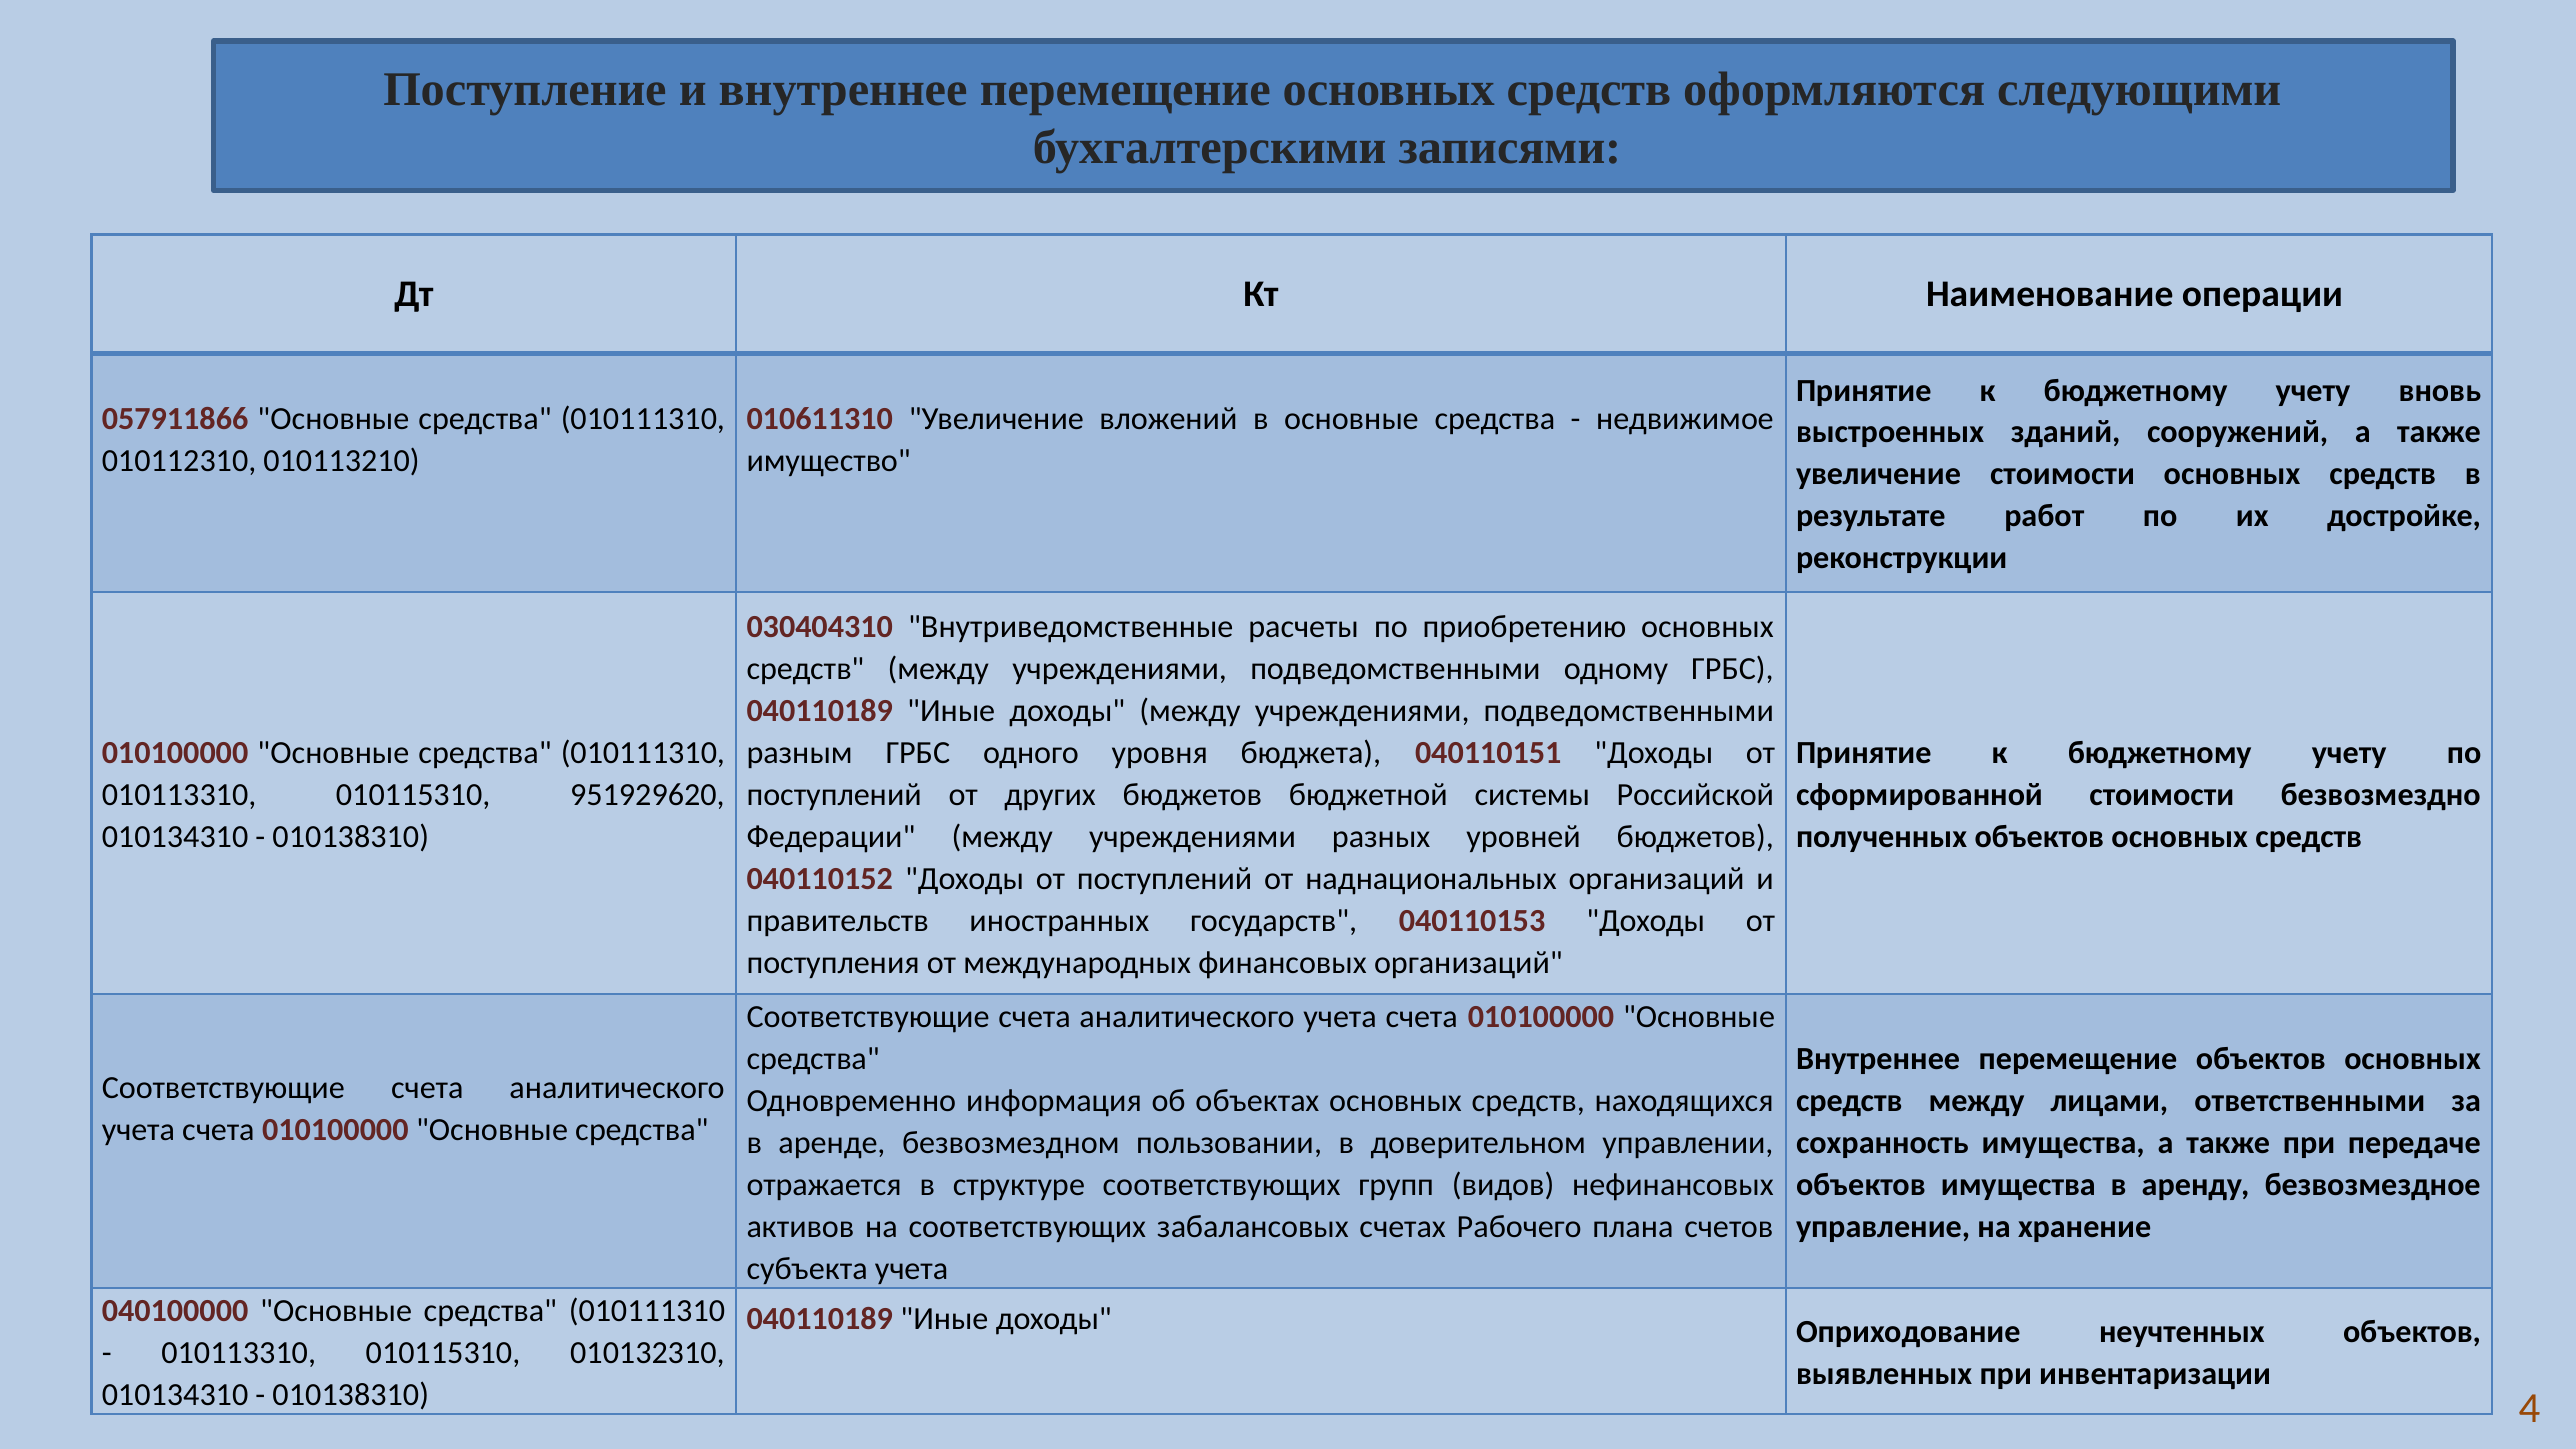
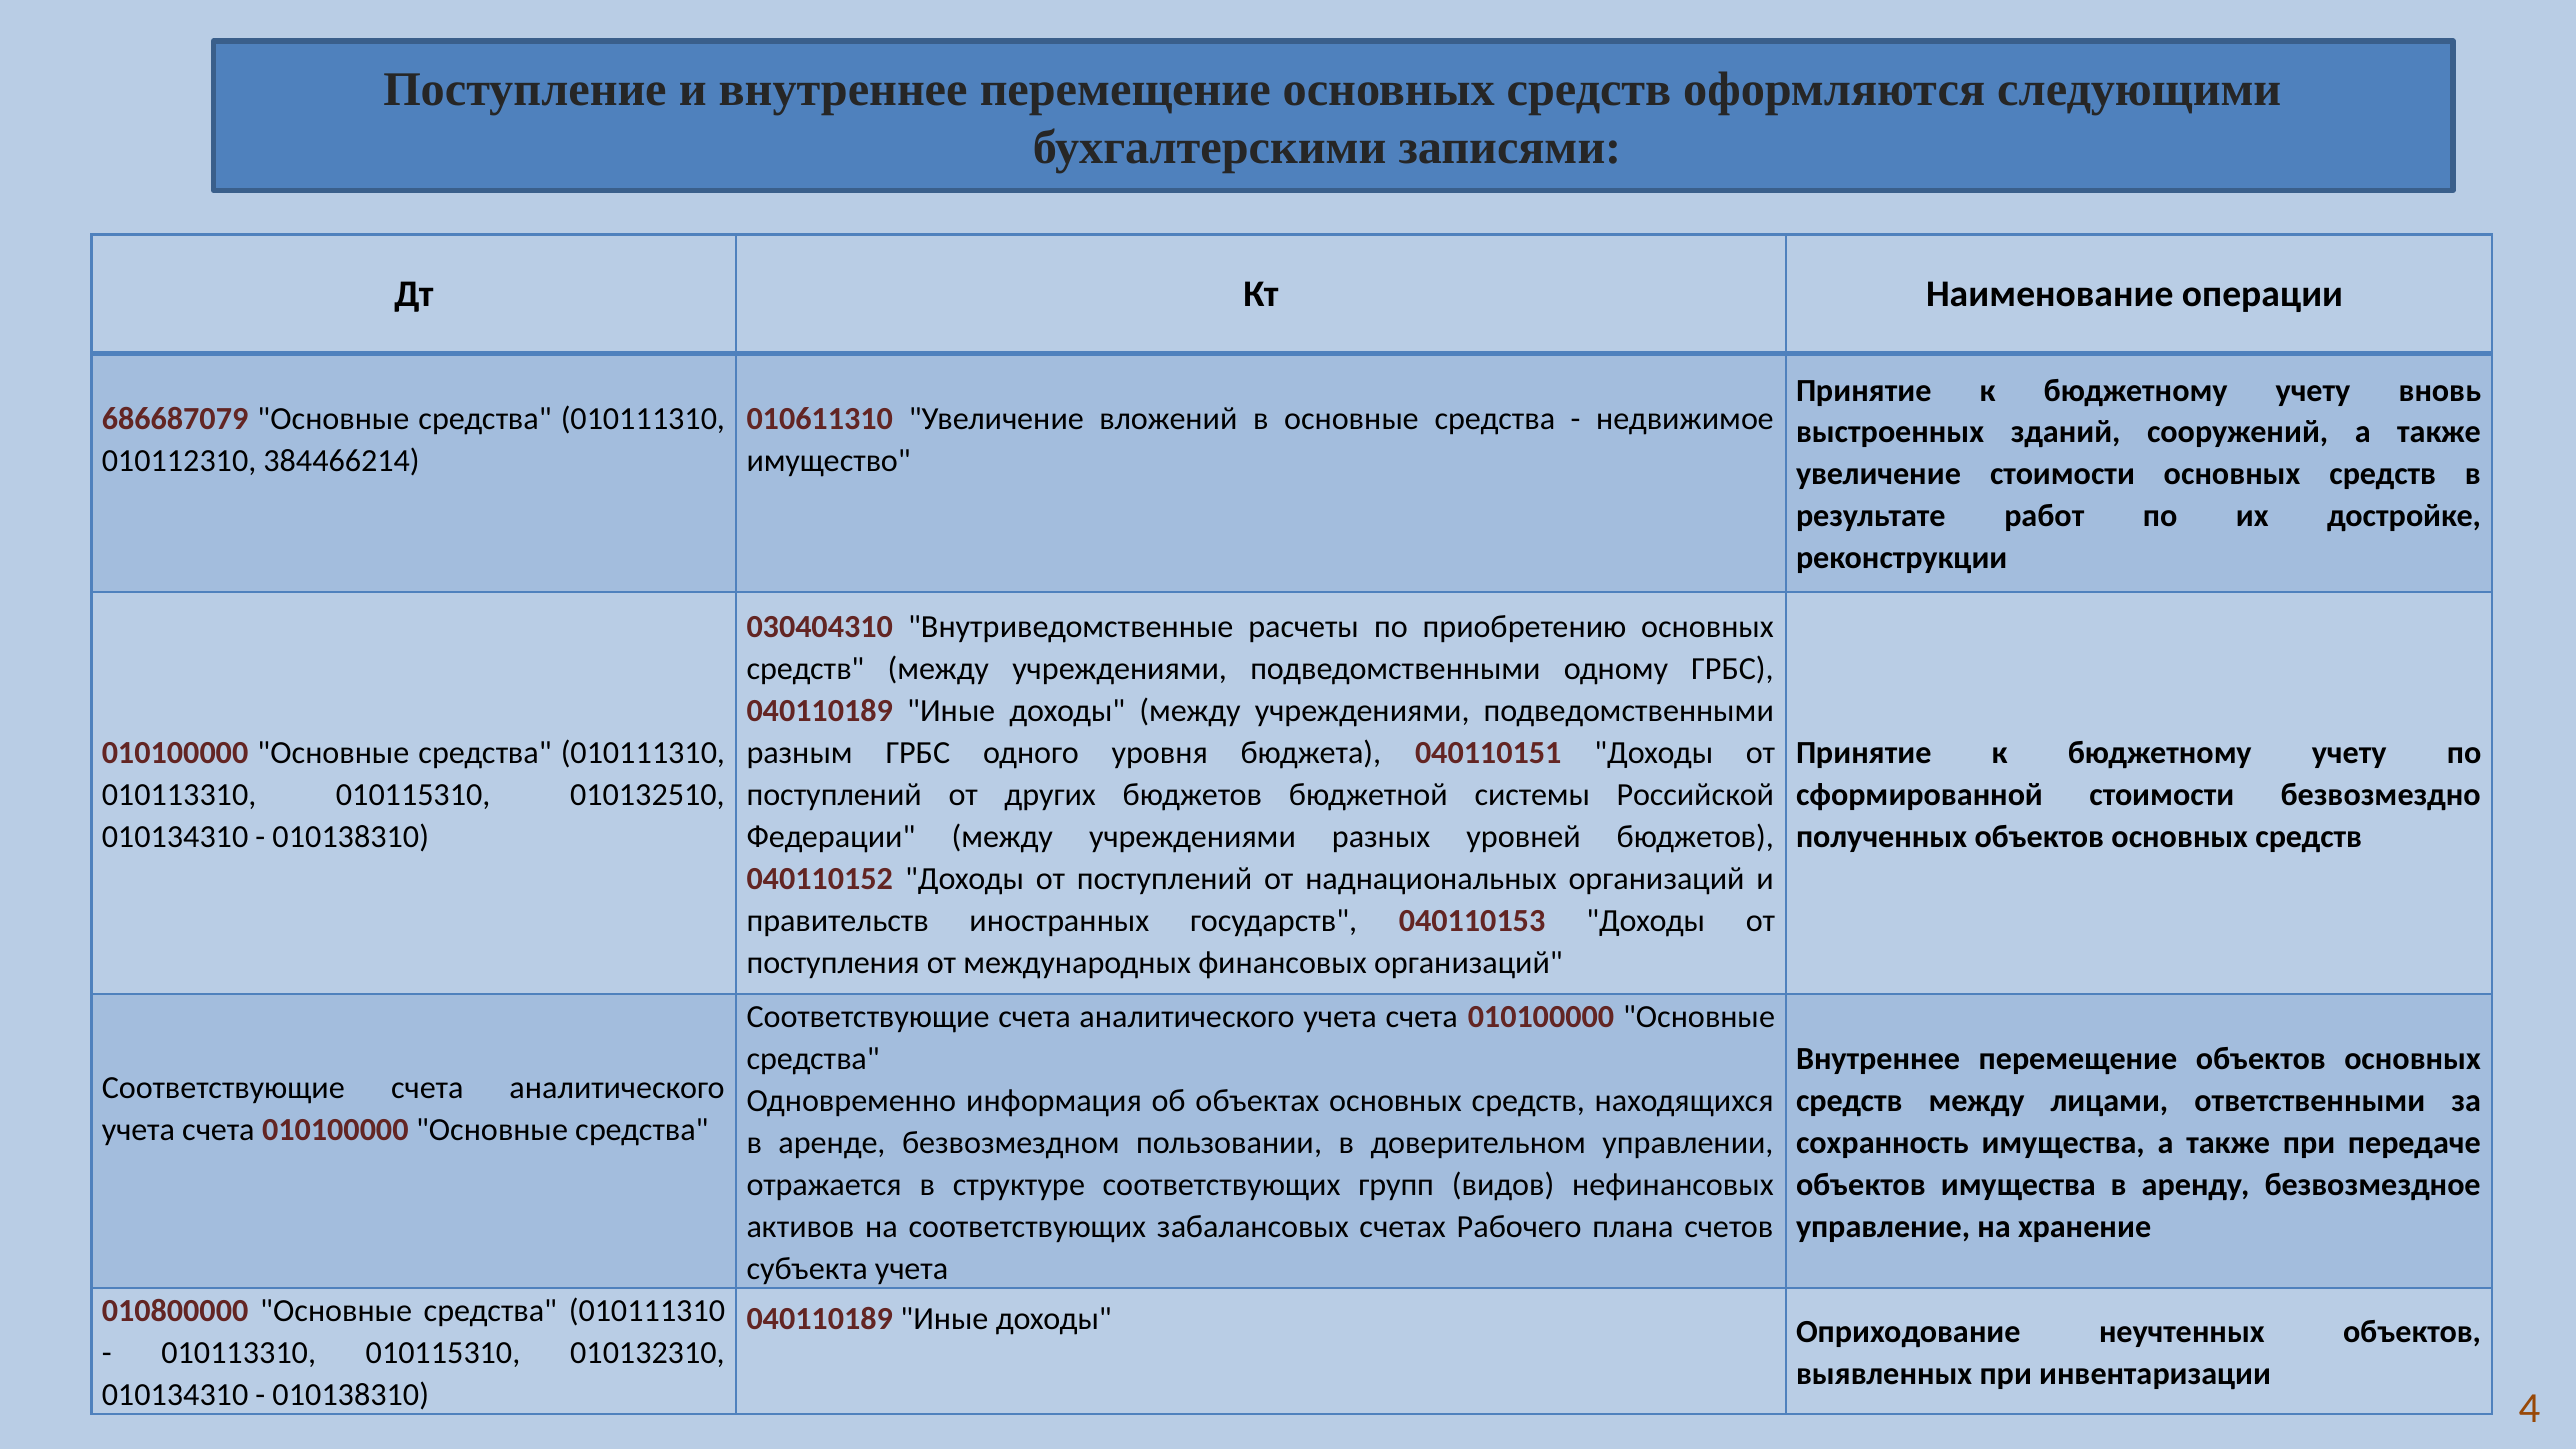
057911866: 057911866 -> 686687079 (175, 419)
010113210: 010113210 -> 384466214 (342, 461)
951929620: 951929620 -> 010132510 (647, 795)
040100000: 040100000 -> 010800000 (175, 1311)
